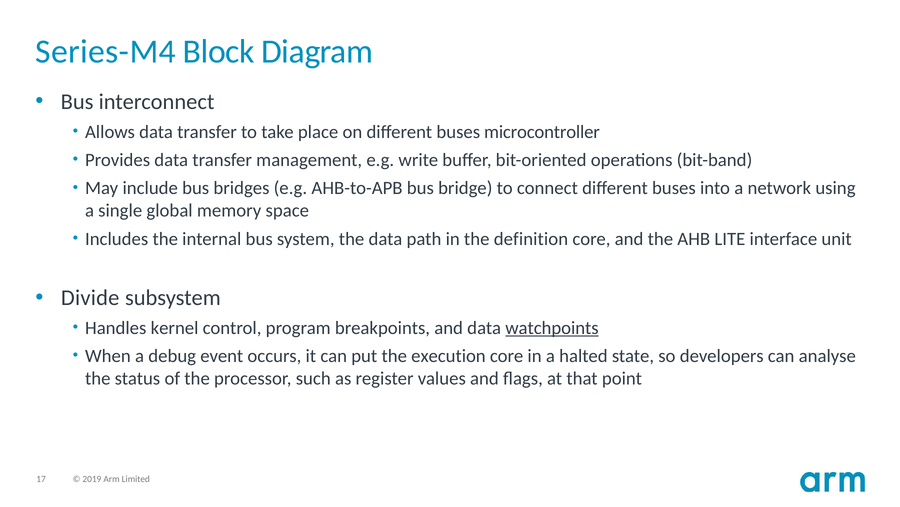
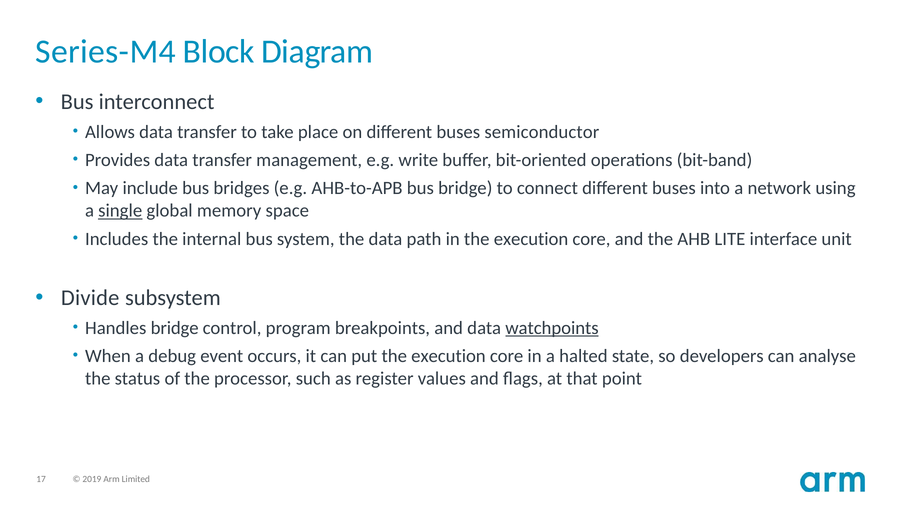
microcontroller: microcontroller -> semiconductor (542, 132)
single underline: none -> present (120, 210)
in the definition: definition -> execution (531, 239)
Handles kernel: kernel -> bridge (175, 328)
